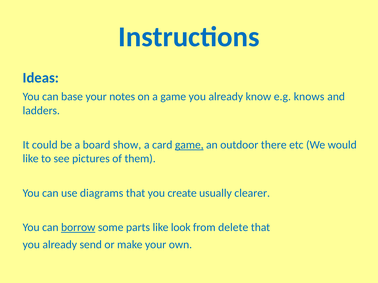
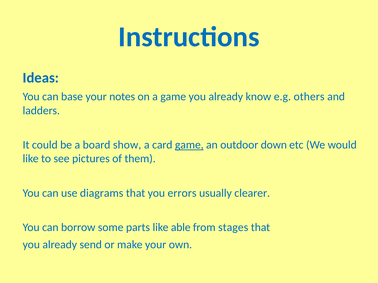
knows: knows -> others (309, 97)
there: there -> down (274, 145)
create: create -> errors (182, 193)
borrow underline: present -> none (78, 228)
look: look -> able (181, 228)
delete: delete -> stages (233, 228)
